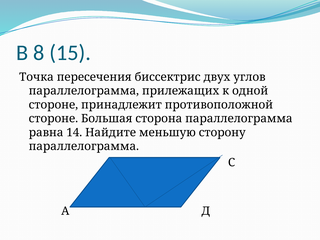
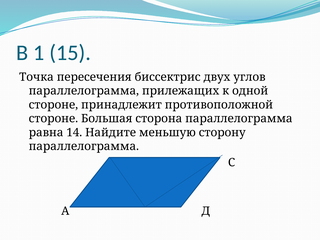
8: 8 -> 1 (39, 53)
